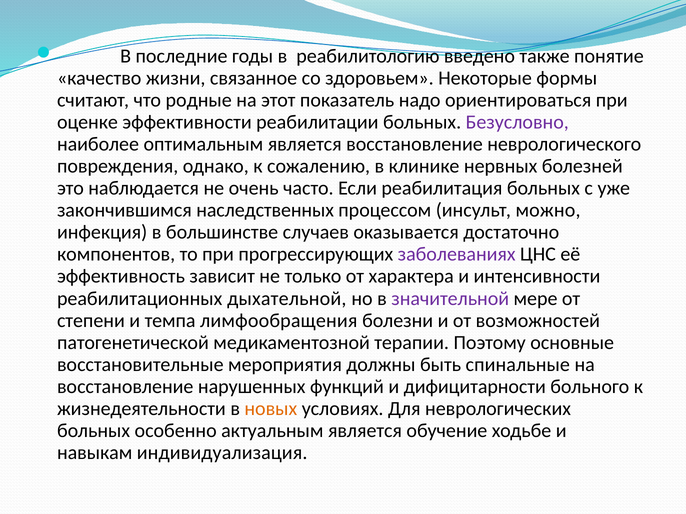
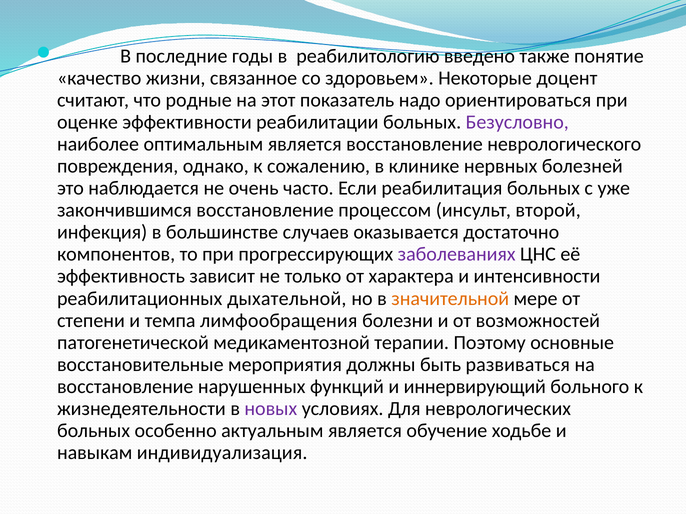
формы: формы -> доцент (567, 78)
закончившимся наследственных: наследственных -> восстановление (265, 210)
можно: можно -> второй (548, 210)
значительной colour: purple -> orange (450, 299)
спинальные: спинальные -> развиваться (518, 365)
дифицитарности: дифицитарности -> иннервирующий (475, 387)
новых colour: orange -> purple (271, 409)
